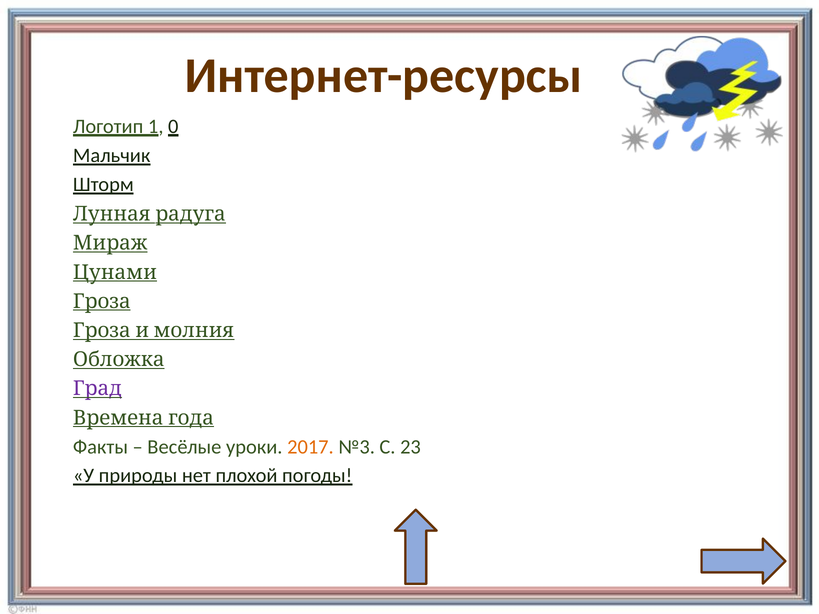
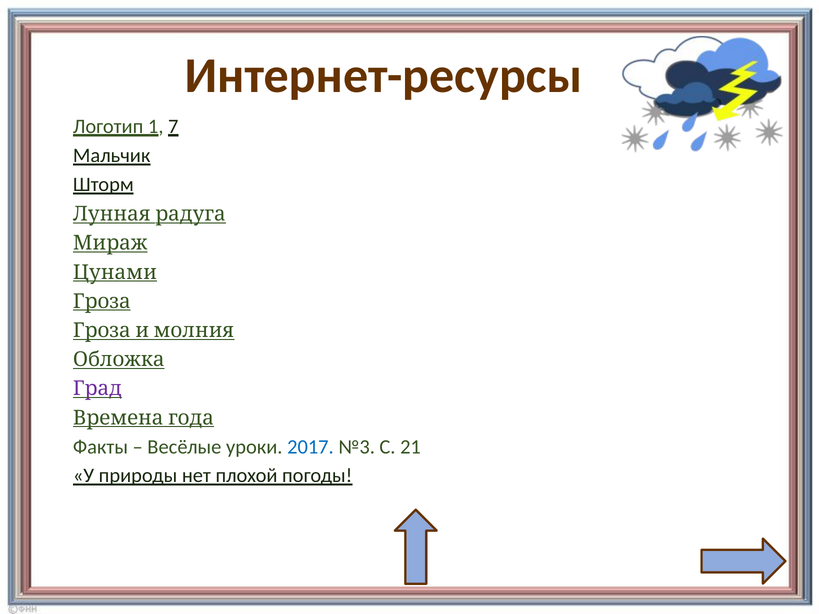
0: 0 -> 7 (173, 126)
2017 colour: orange -> blue (310, 447)
23: 23 -> 21 (410, 447)
